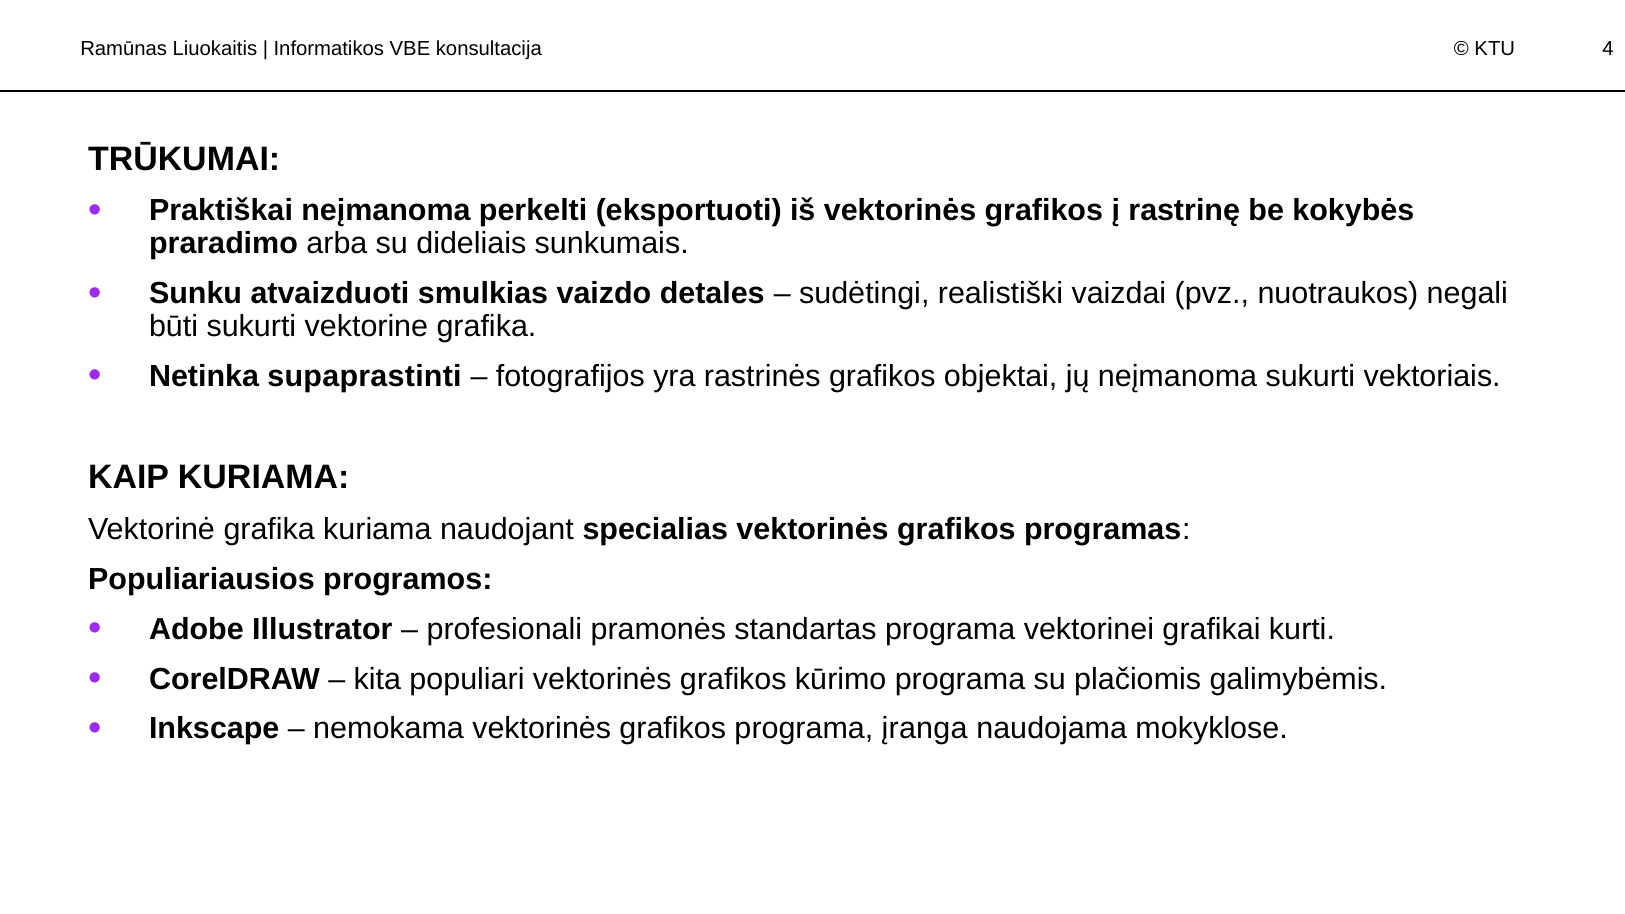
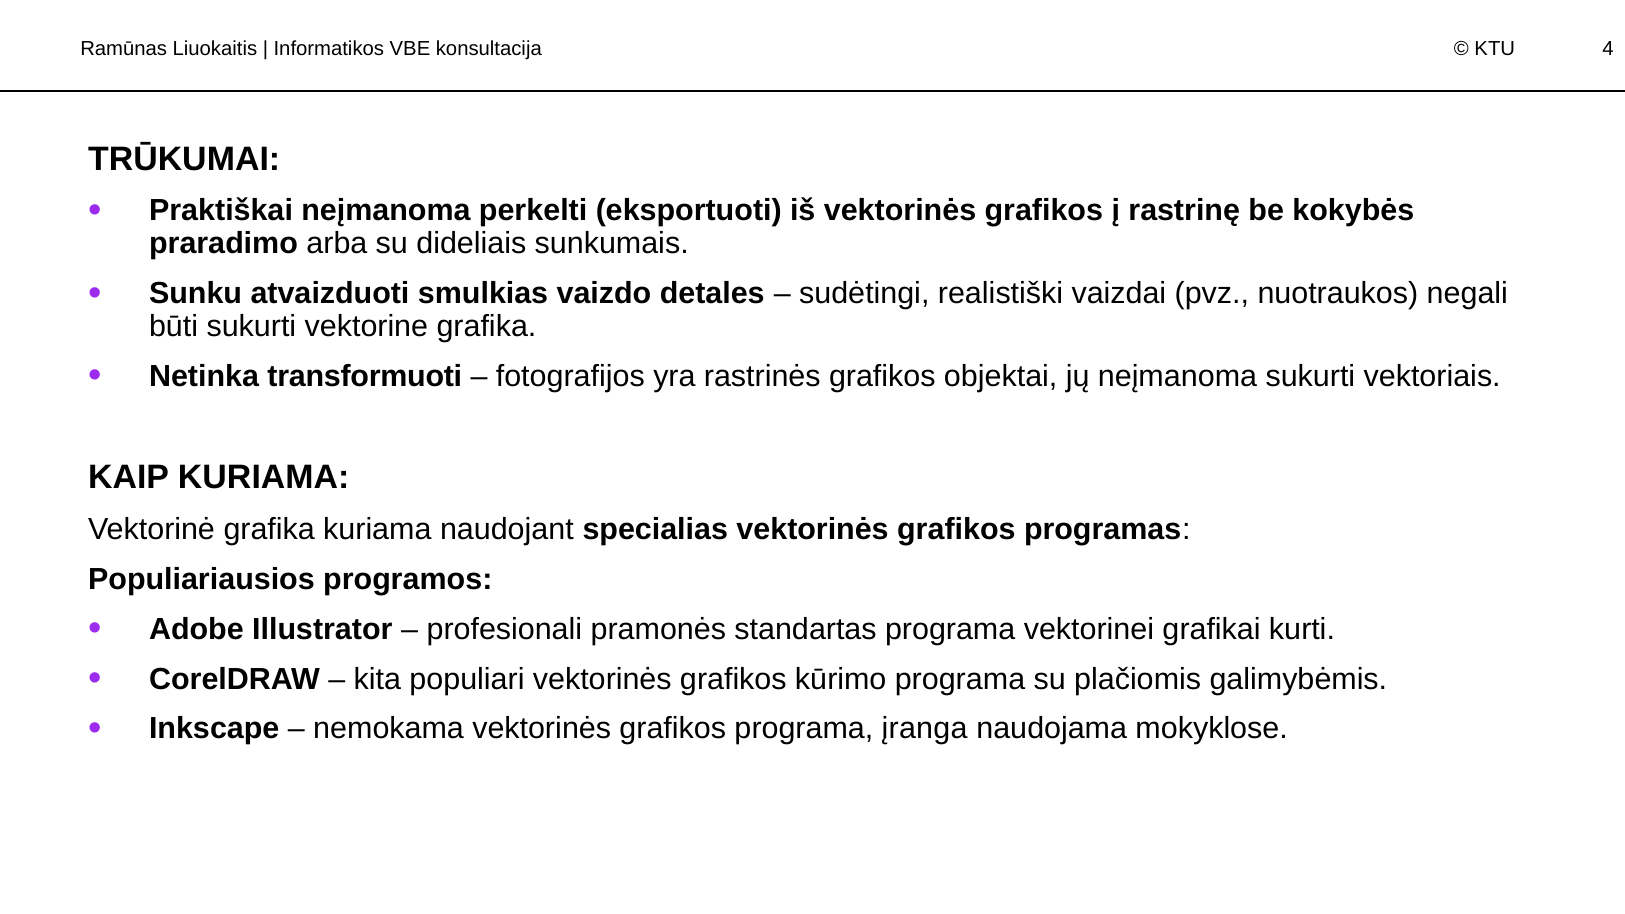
supaprastinti: supaprastinti -> transformuoti (365, 376)
